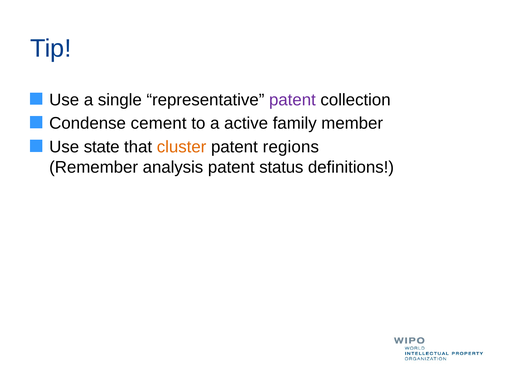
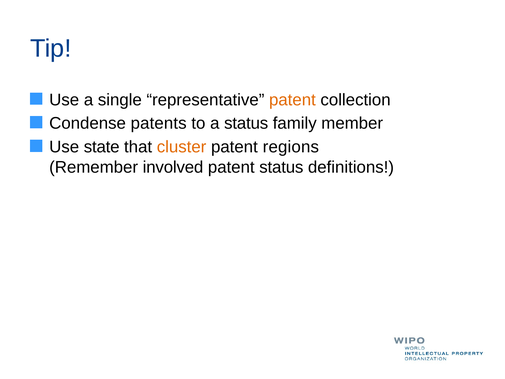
patent colour: purple -> orange (292, 100)
cement: cement -> patents (159, 123)
a active: active -> status (246, 123)
analysis: analysis -> involved (173, 167)
